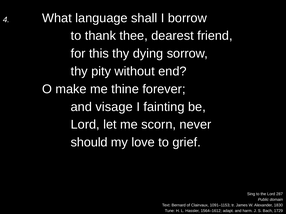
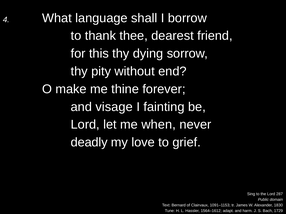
scorn: scorn -> when (159, 125)
should: should -> deadly (89, 143)
